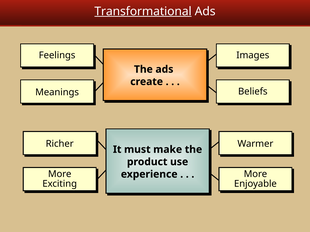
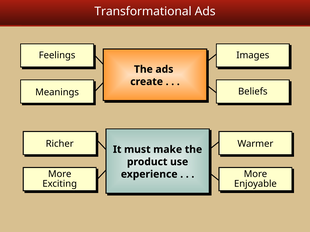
Transformational underline: present -> none (143, 11)
